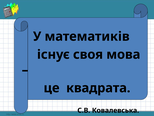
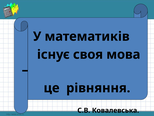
квадрата: квадрата -> рівняння (98, 88)
